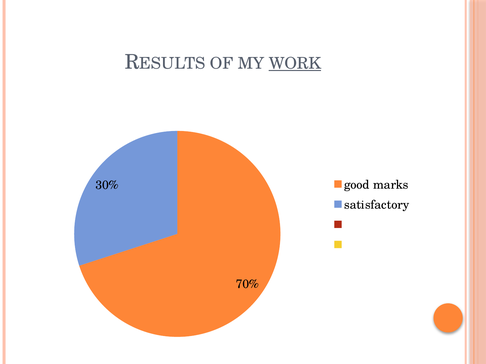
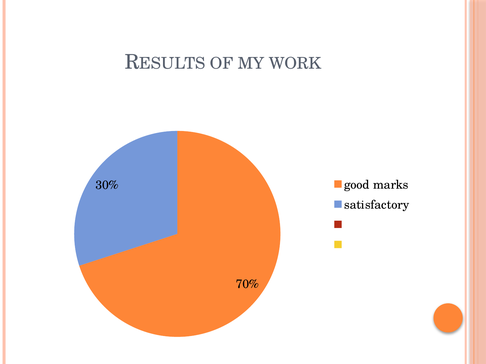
WORK underline: present -> none (295, 64)
